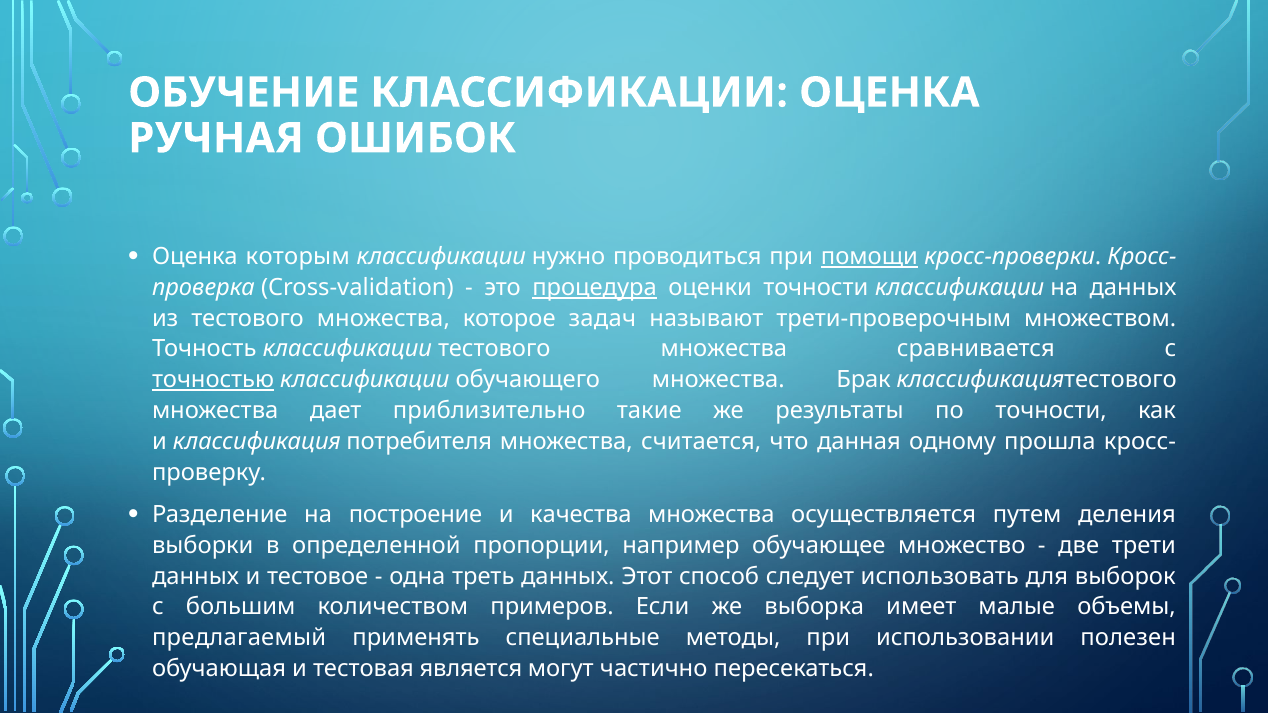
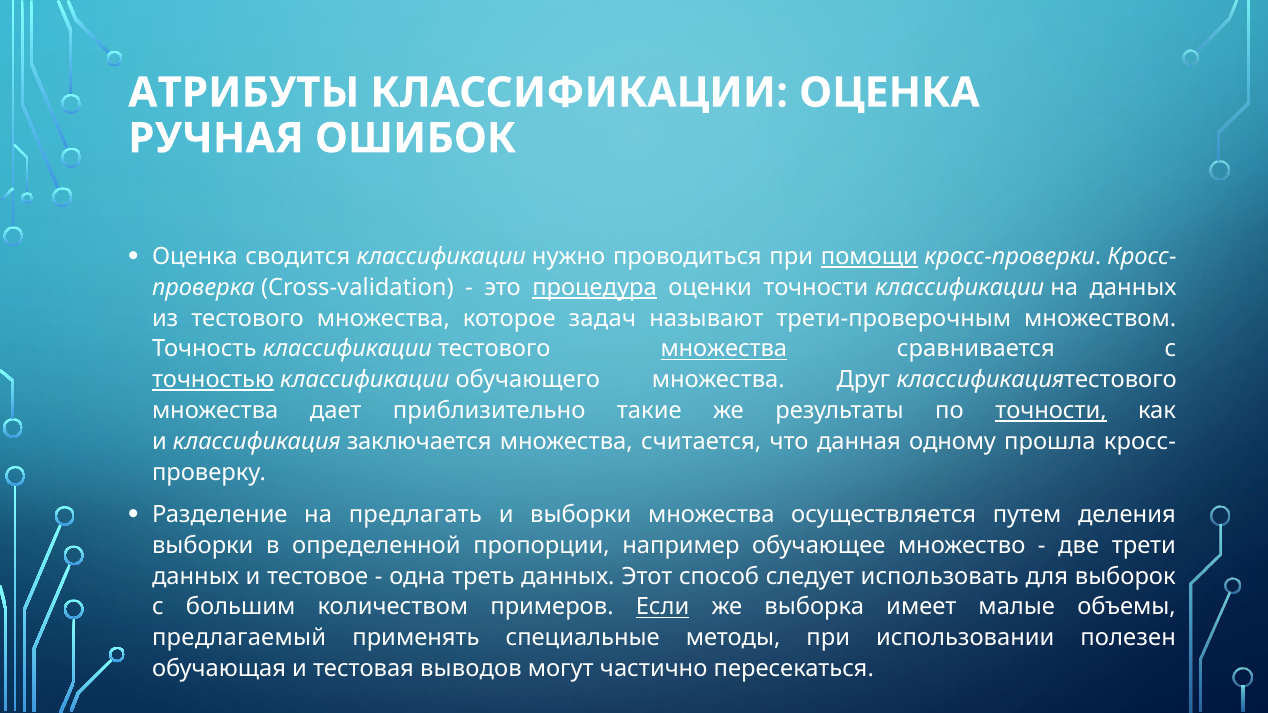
ОБУЧЕНИЕ: ОБУЧЕНИЕ -> АТРИБУТЫ (244, 93)
которым: которым -> сводится (298, 257)
множества underline: none -> present (724, 349)
Брак: Брак -> Друг (864, 380)
точности underline: none -> present (1051, 411)
потребителя: потребителя -> заключается (419, 442)
построение: построение -> предлагать (415, 515)
и качества: качества -> выборки (581, 515)
Если underline: none -> present (663, 607)
является: является -> выводов (471, 669)
